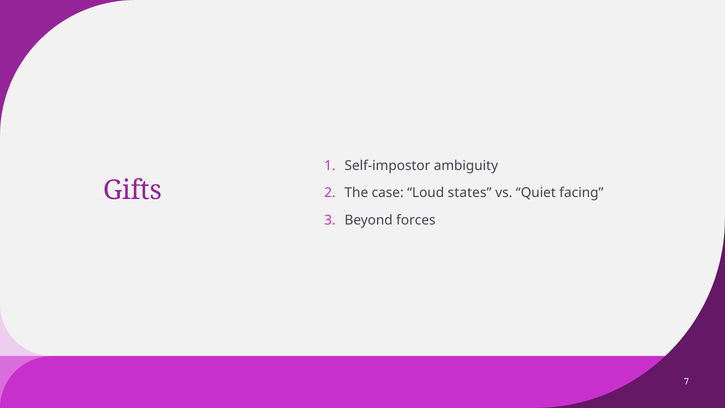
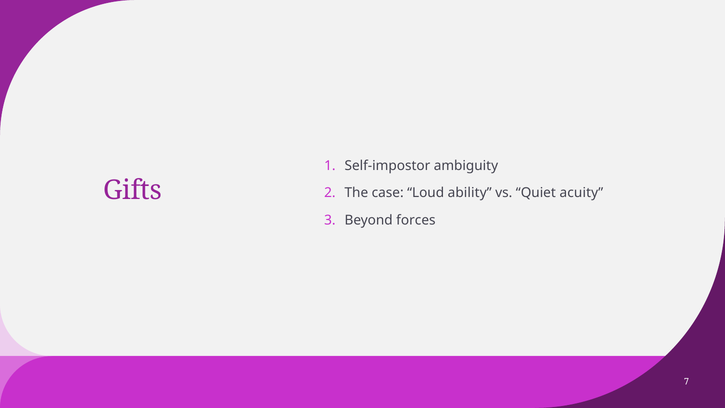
states: states -> ability (470, 193)
facing: facing -> acuity (581, 193)
